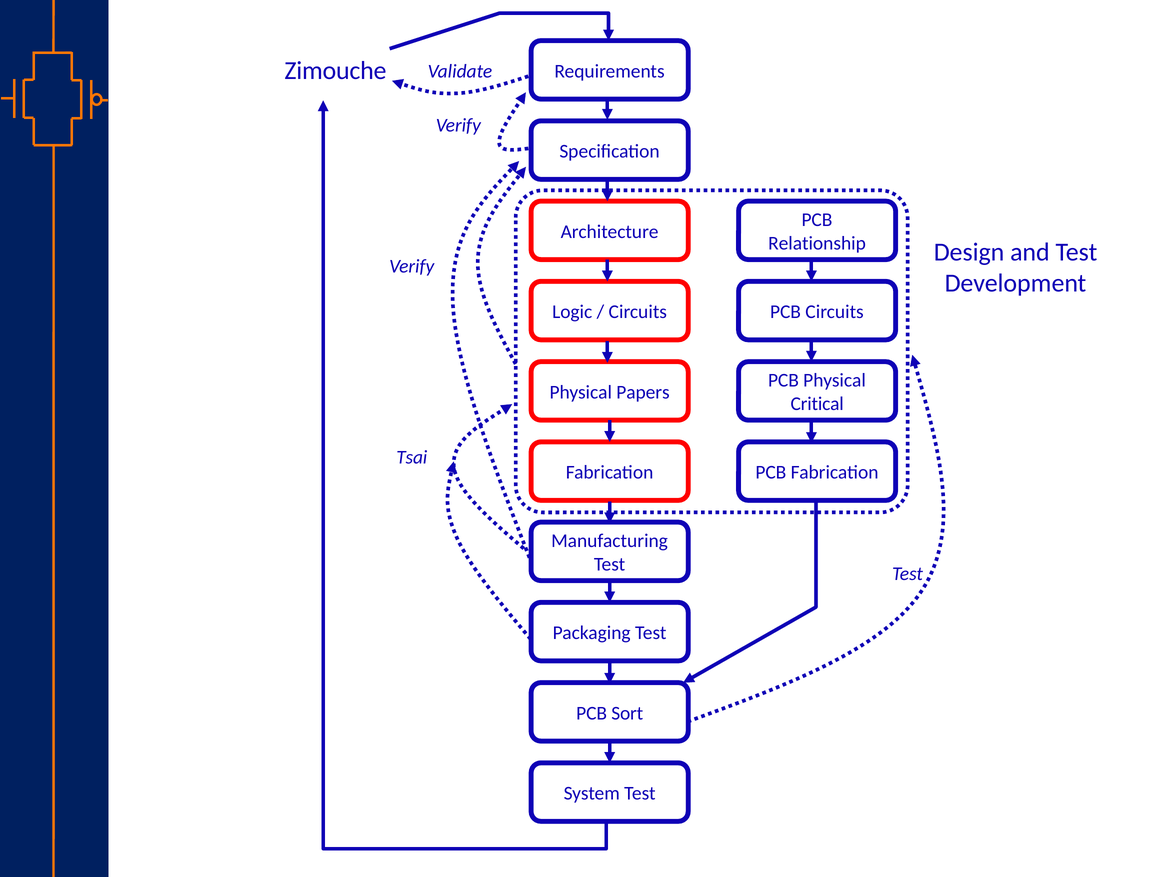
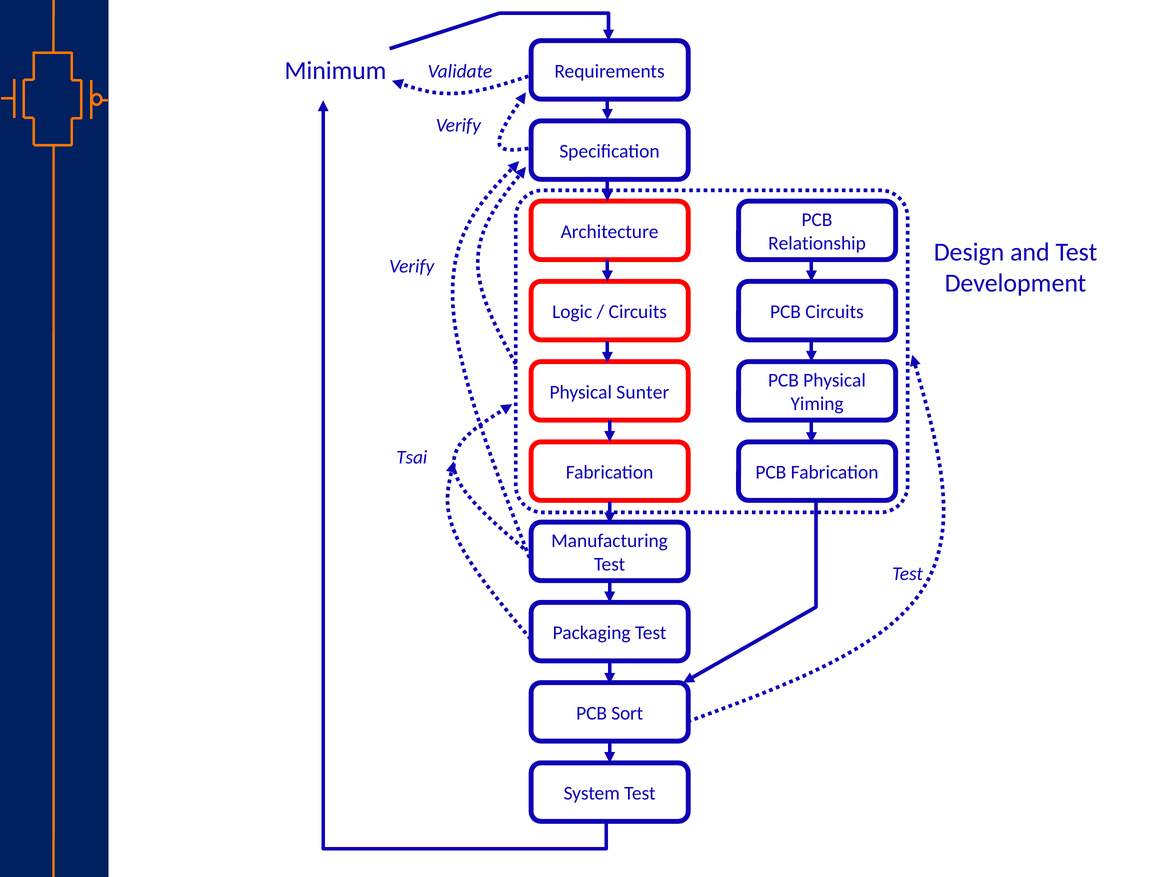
Zimouche: Zimouche -> Minimum (335, 71)
Papers: Papers -> Sunter (643, 392)
Critical: Critical -> Yiming (817, 404)
